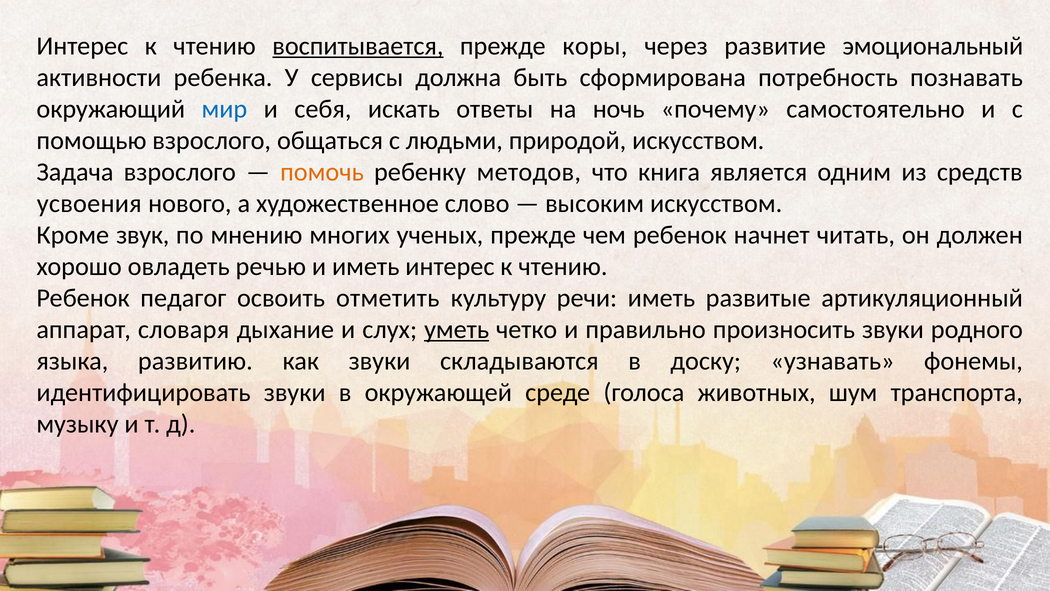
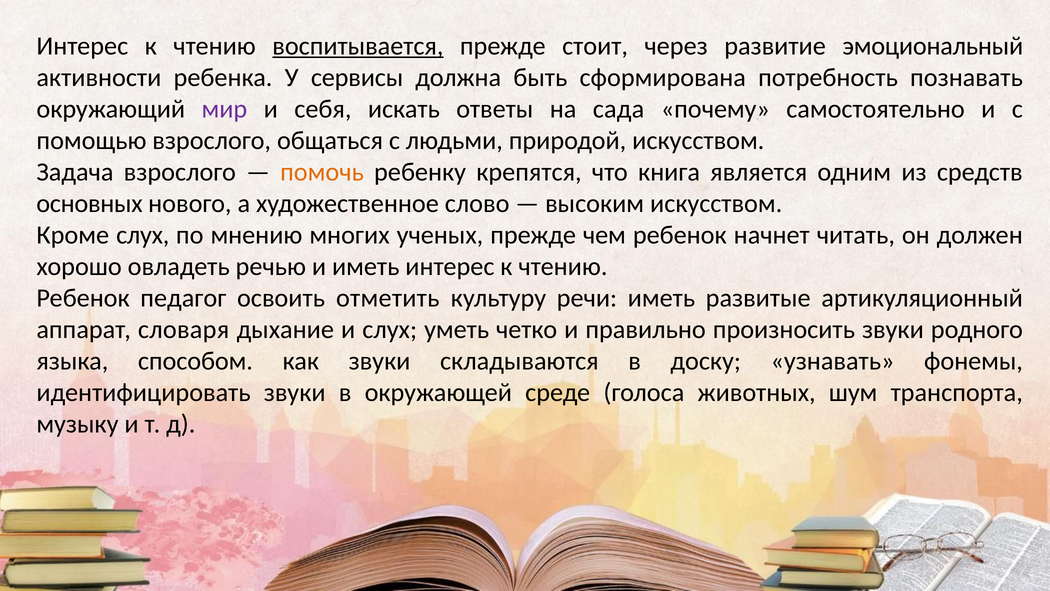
коры: коры -> стоит (595, 46)
мир colour: blue -> purple (224, 109)
ночь: ночь -> сада (619, 109)
методов: методов -> крепятся (529, 172)
усвоения: усвоения -> основных (89, 203)
Кроме звук: звук -> слух (143, 235)
уметь underline: present -> none (457, 329)
развитию: развитию -> способом (195, 361)
